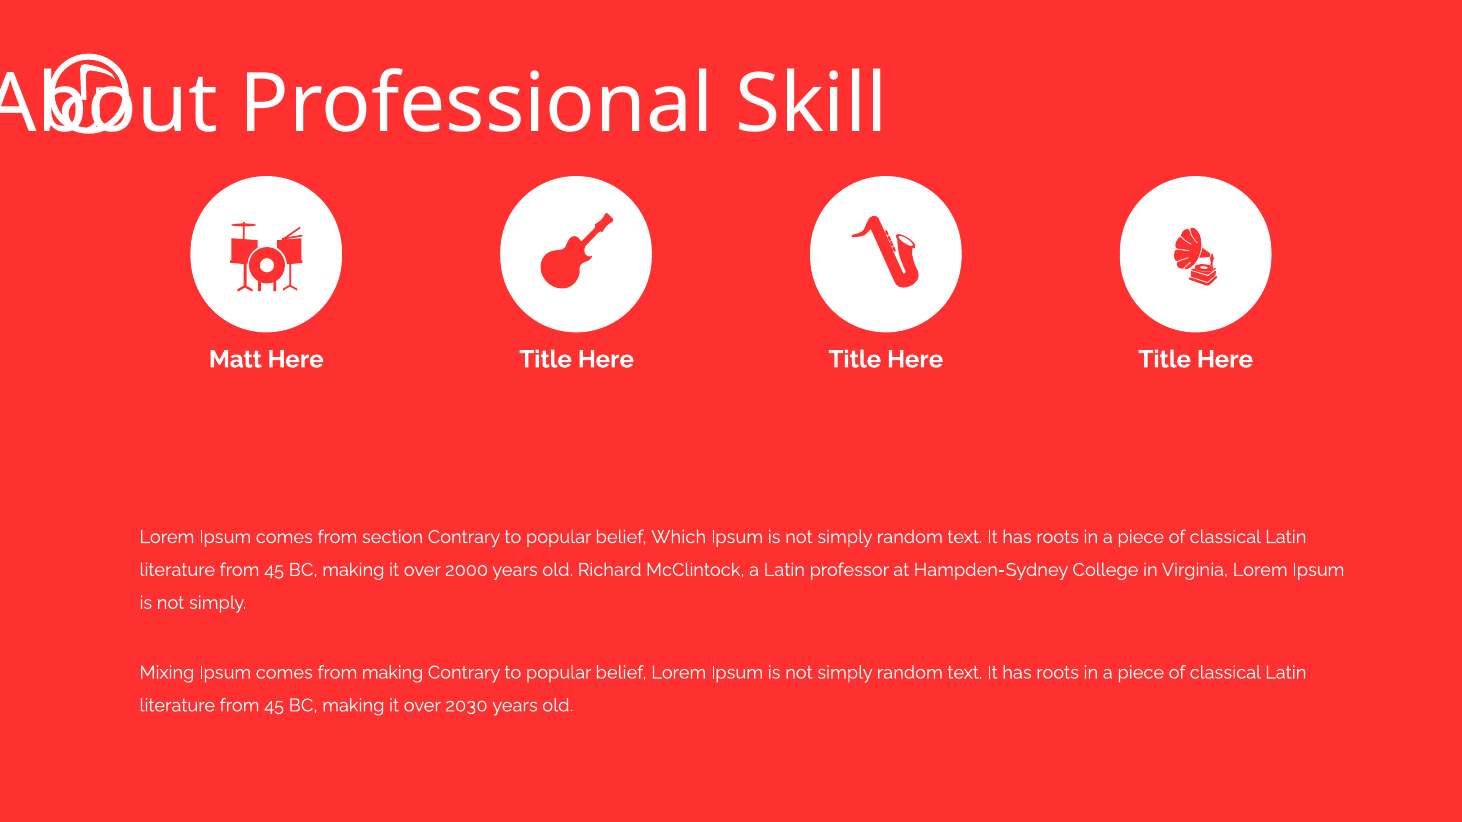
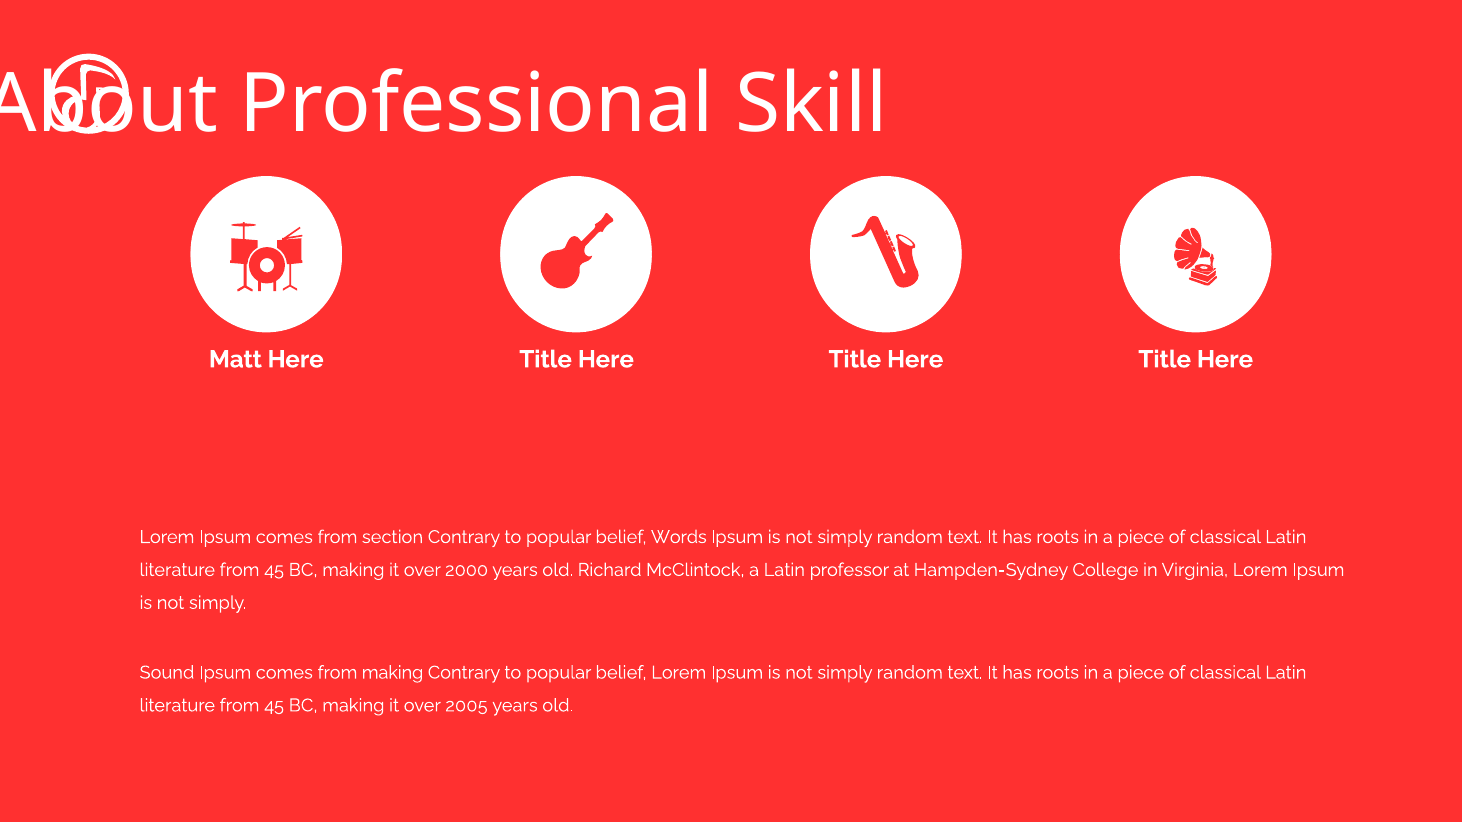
Which: Which -> Words (679, 537)
Mixing: Mixing -> Sound (167, 673)
2030: 2030 -> 2005 (466, 706)
